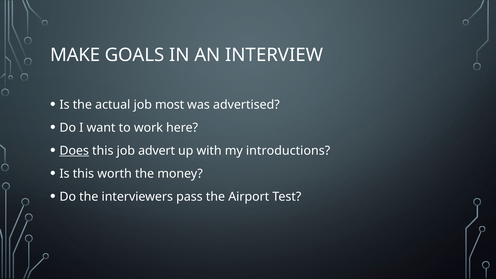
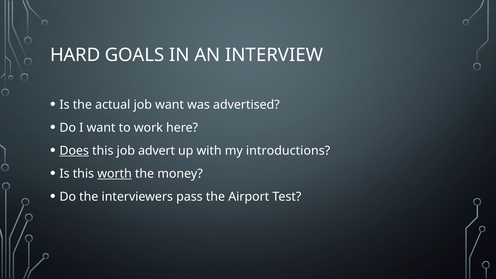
MAKE: MAKE -> HARD (75, 55)
job most: most -> want (170, 105)
worth underline: none -> present (115, 174)
